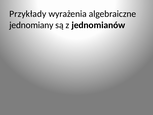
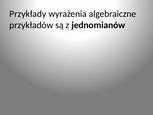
jednomiany: jednomiany -> przykładów (31, 25)
